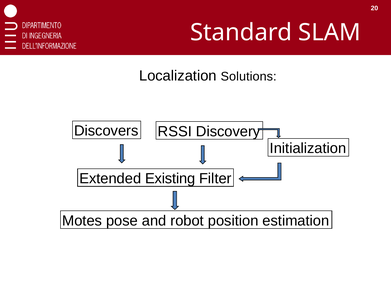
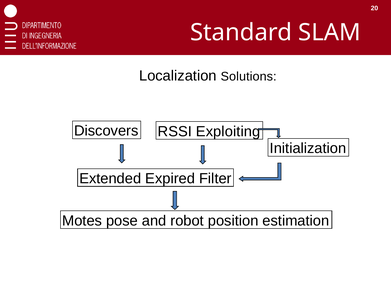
Discovery: Discovery -> Exploiting (228, 131)
Existing: Existing -> Expired (170, 178)
